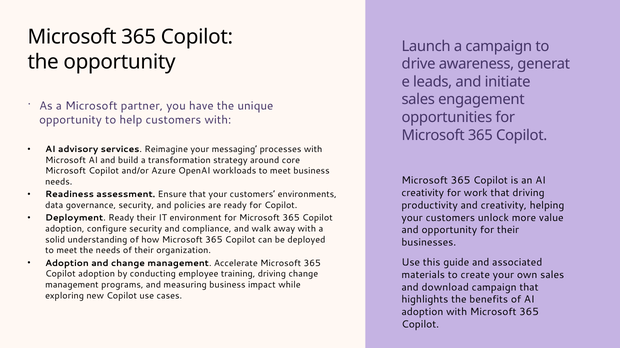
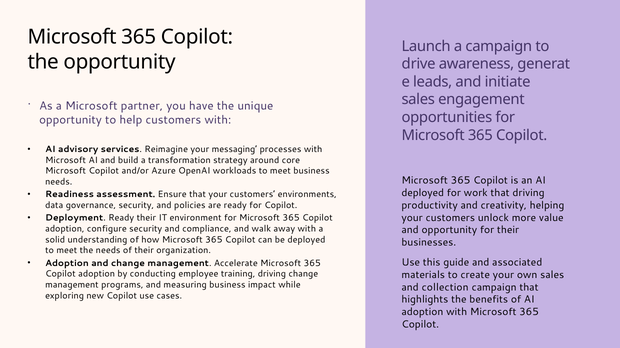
creativity: creativity -> deployed (423, 193)
download: download -> collection (445, 288)
